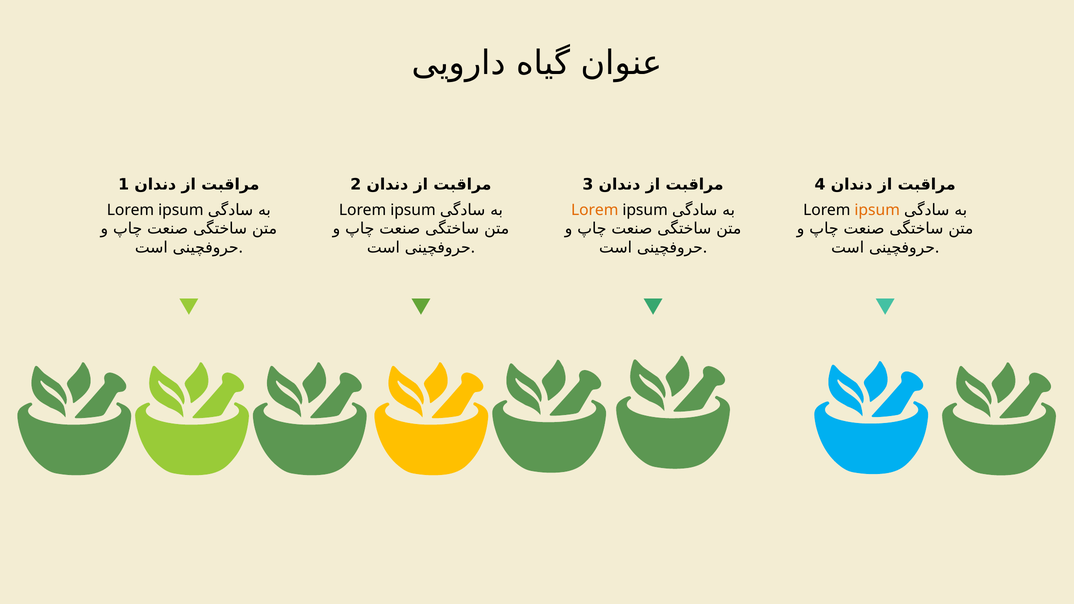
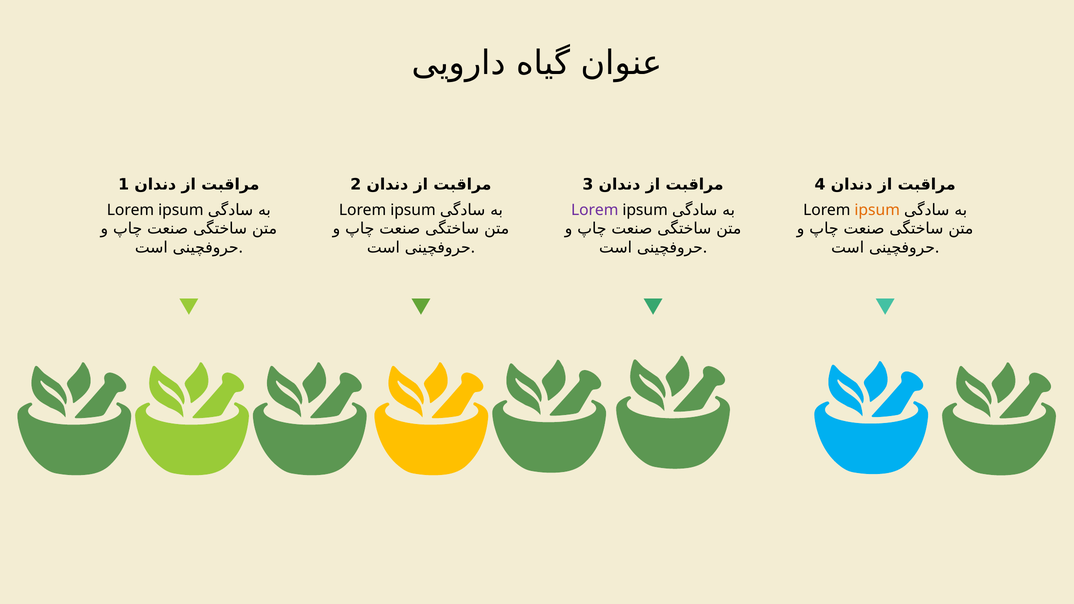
Lorem colour: orange -> purple (595, 210)
